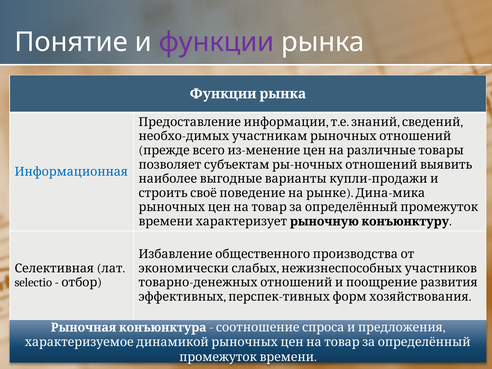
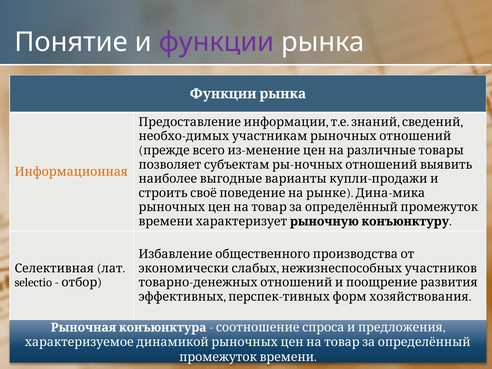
Информационная colour: blue -> orange (71, 172)
